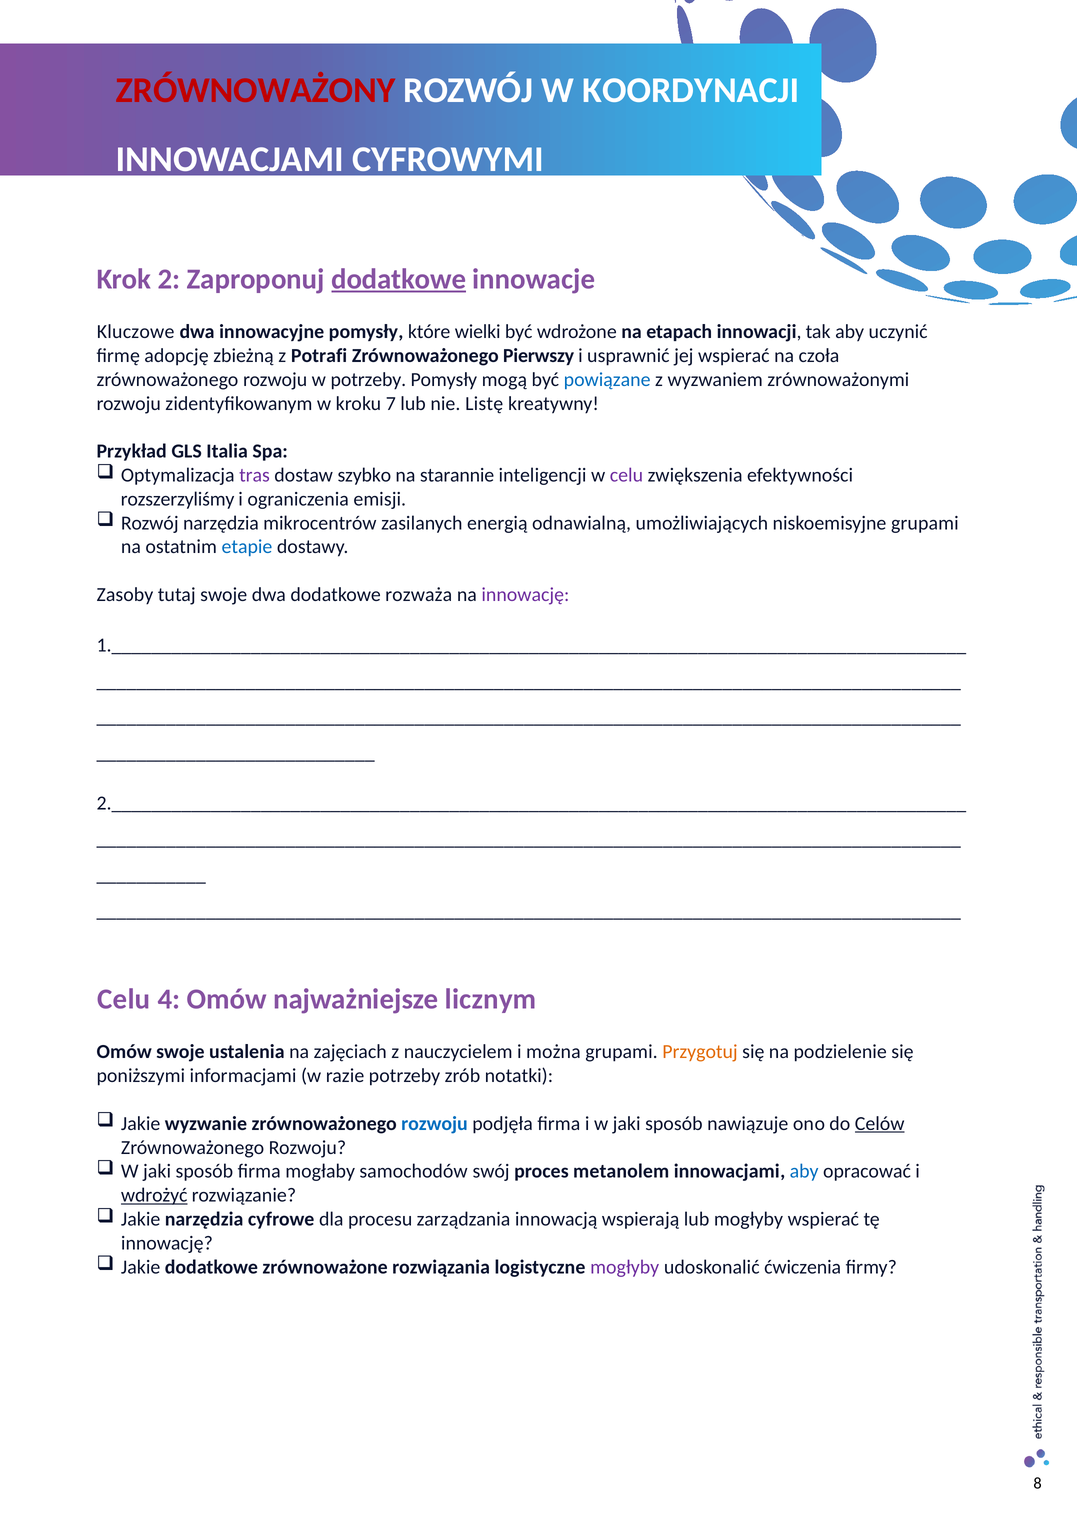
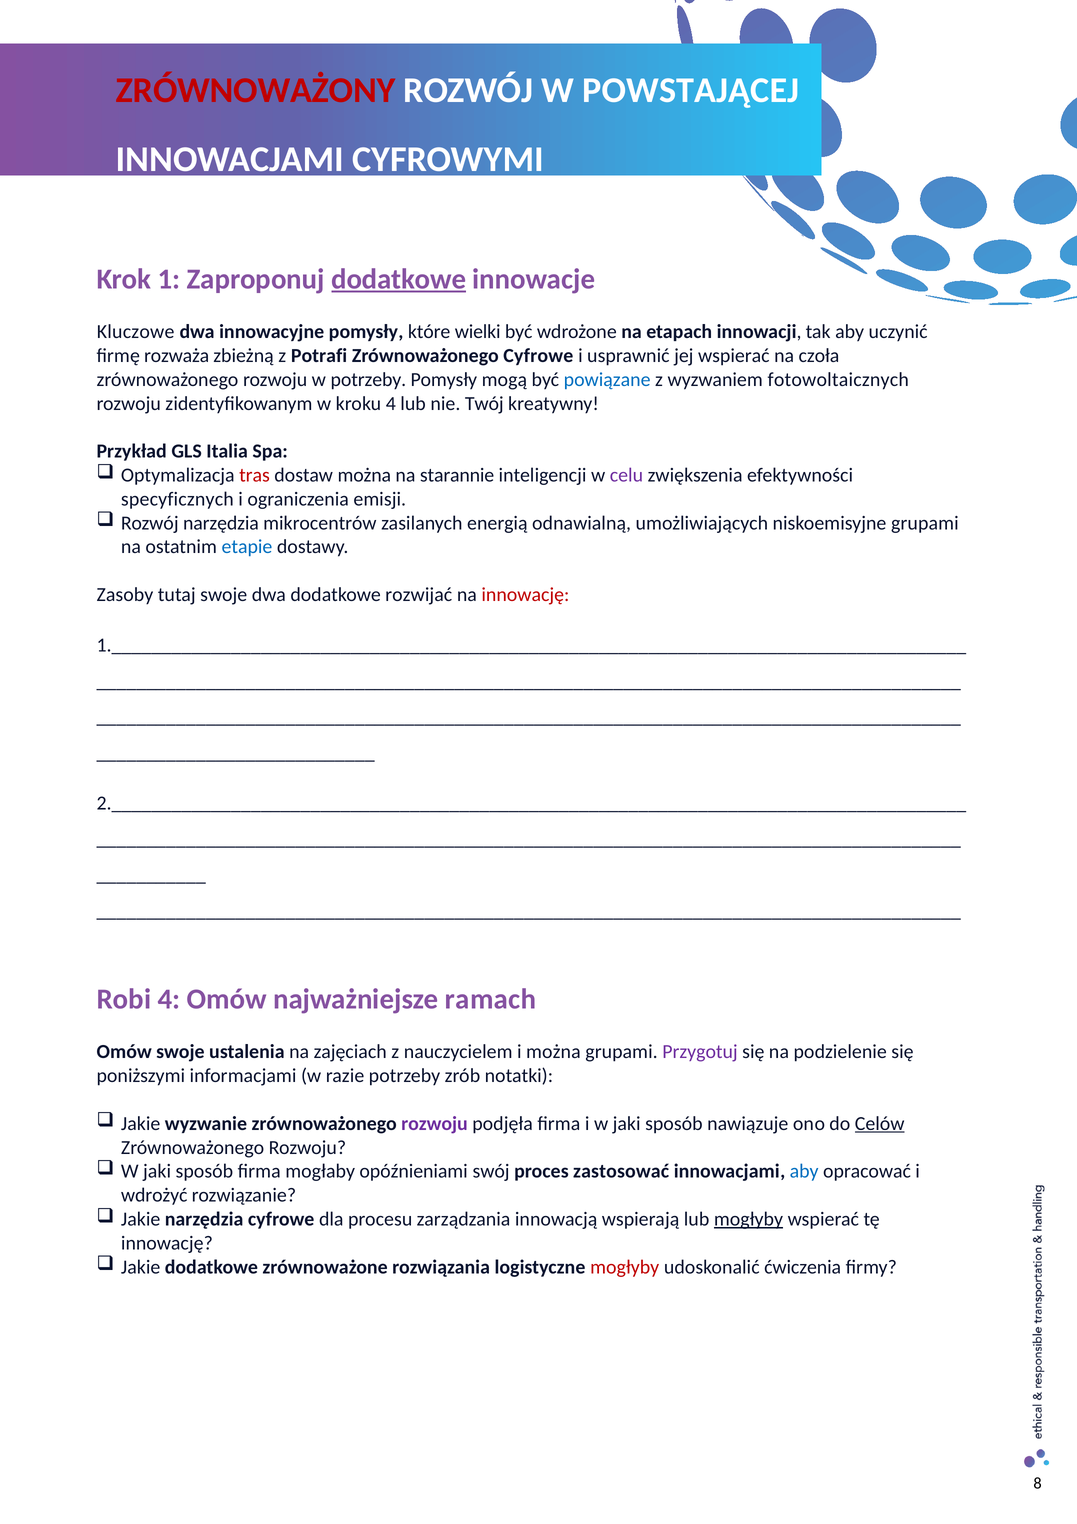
KOORDYNACJI: KOORDYNACJI -> POWSTAJĄCEJ (691, 90)
2: 2 -> 1 (169, 279)
adopcję: adopcję -> rozważa (177, 355)
Zrównoważonego Pierwszy: Pierwszy -> Cyfrowe (538, 355)
zrównoważonymi: zrównoważonymi -> fotowoltaicznych (838, 379)
kroku 7: 7 -> 4 (391, 403)
Listę: Listę -> Twój (484, 403)
tras colour: purple -> red (254, 475)
dostaw szybko: szybko -> można (364, 475)
rozszerzyliśmy: rozszerzyliśmy -> specyficznych (177, 499)
rozważa: rozważa -> rozwijać (419, 594)
innowację colour: purple -> red (525, 594)
Celu: Celu -> Robi (124, 999)
licznym: licznym -> ramach (491, 999)
Przygotuj colour: orange -> purple (700, 1051)
rozwoju colour: blue -> purple (434, 1123)
samochodów: samochodów -> opóźnieniami (414, 1171)
metanolem: metanolem -> zastosować (621, 1171)
wdrożyć underline: present -> none (154, 1195)
mogłyby underline: none -> present (748, 1219)
mogłyby colour: purple -> red (625, 1266)
